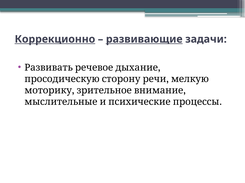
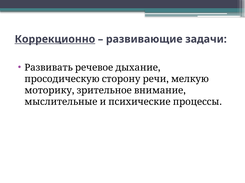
развивающие underline: present -> none (144, 39)
